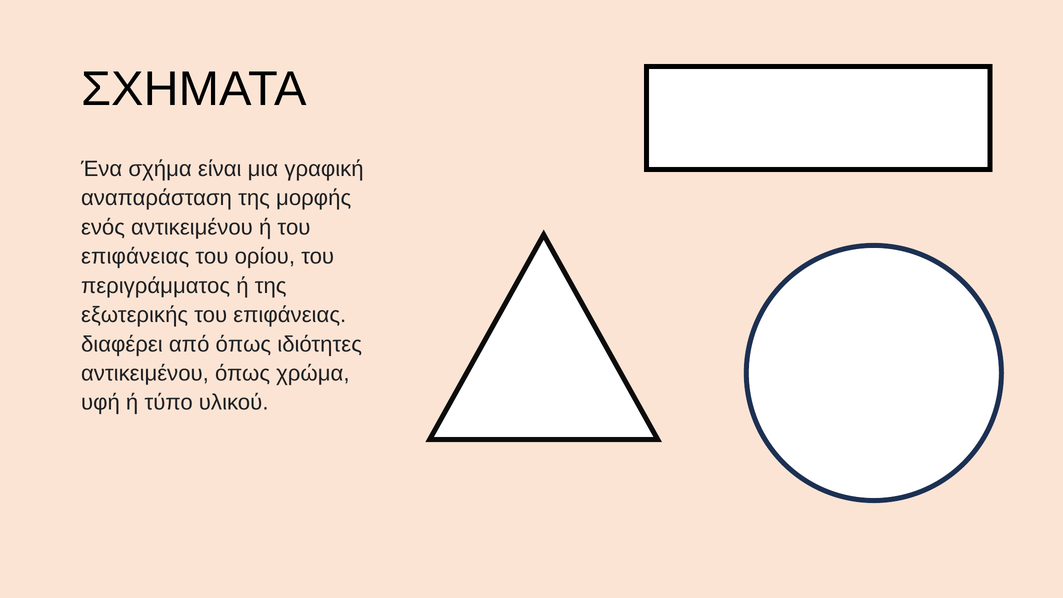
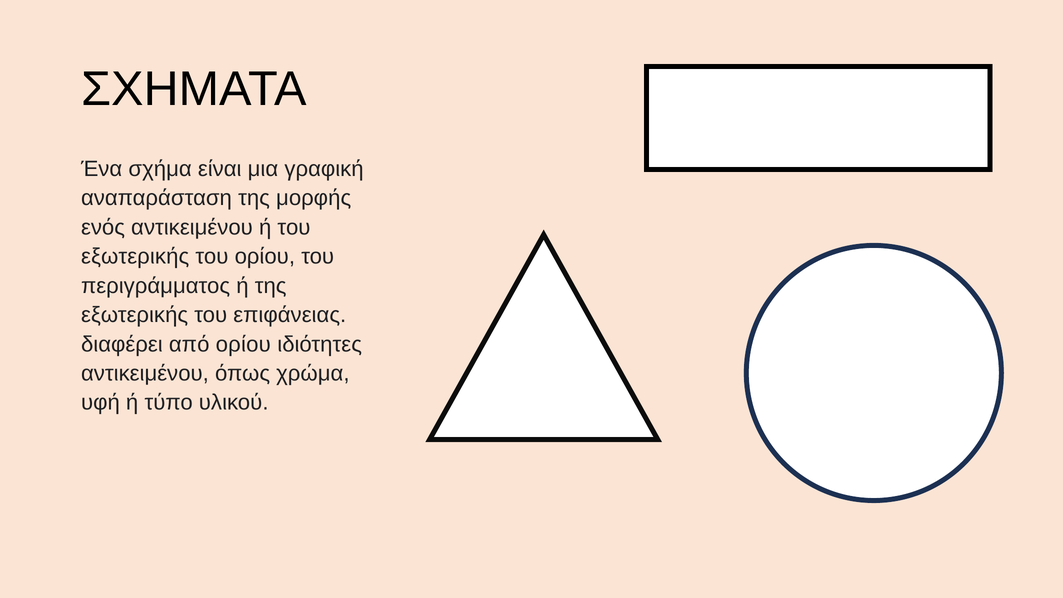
επιφάνειας: επιφάνειας -> εξωτερικής (135, 257)
από όπως: όπως -> ορίου (243, 344)
